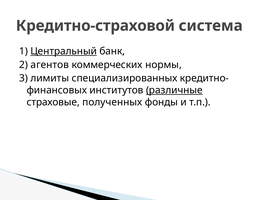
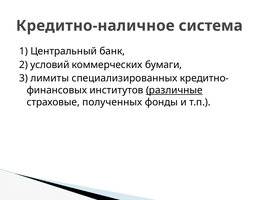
Кредитно-страховой: Кредитно-страховой -> Кредитно-наличное (95, 26)
Центральный underline: present -> none (64, 51)
агентов: агентов -> условий (50, 65)
нормы: нормы -> бумаги (164, 65)
